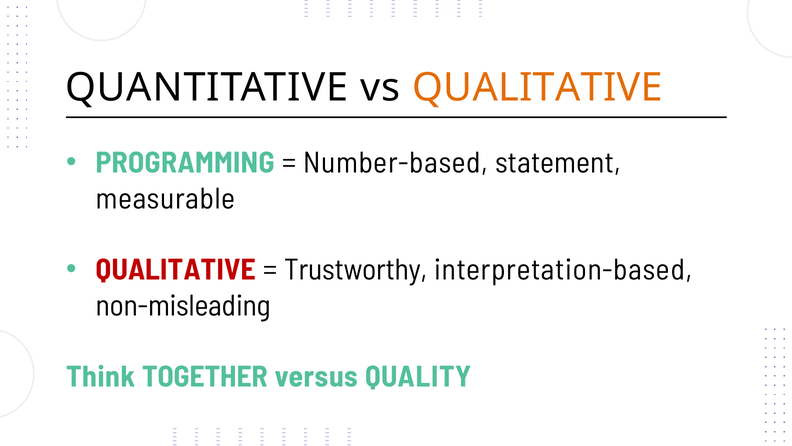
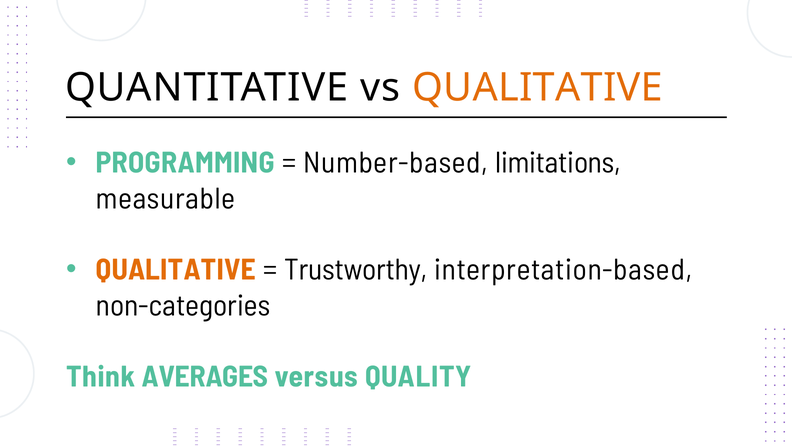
statement: statement -> limitations (558, 163)
QUALITATIVE colour: red -> orange (176, 270)
non-misleading: non-misleading -> non-categories (183, 305)
TOGETHER: TOGETHER -> AVERAGES (205, 377)
